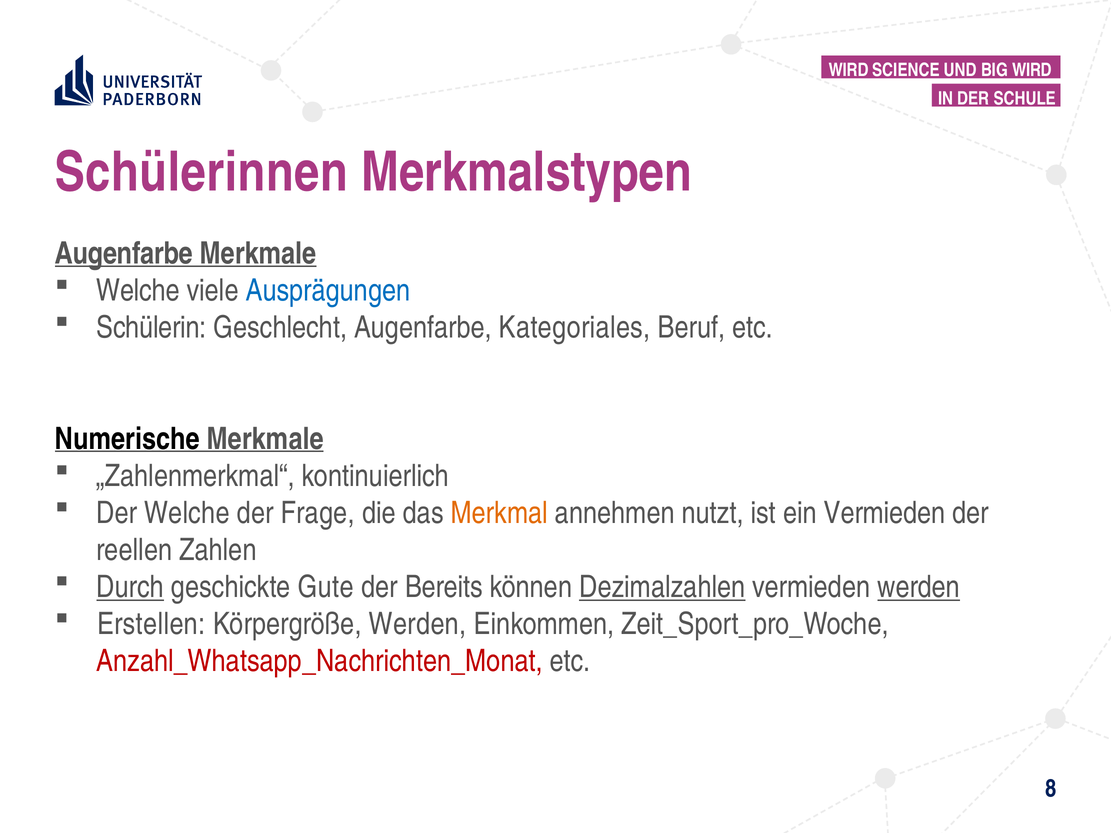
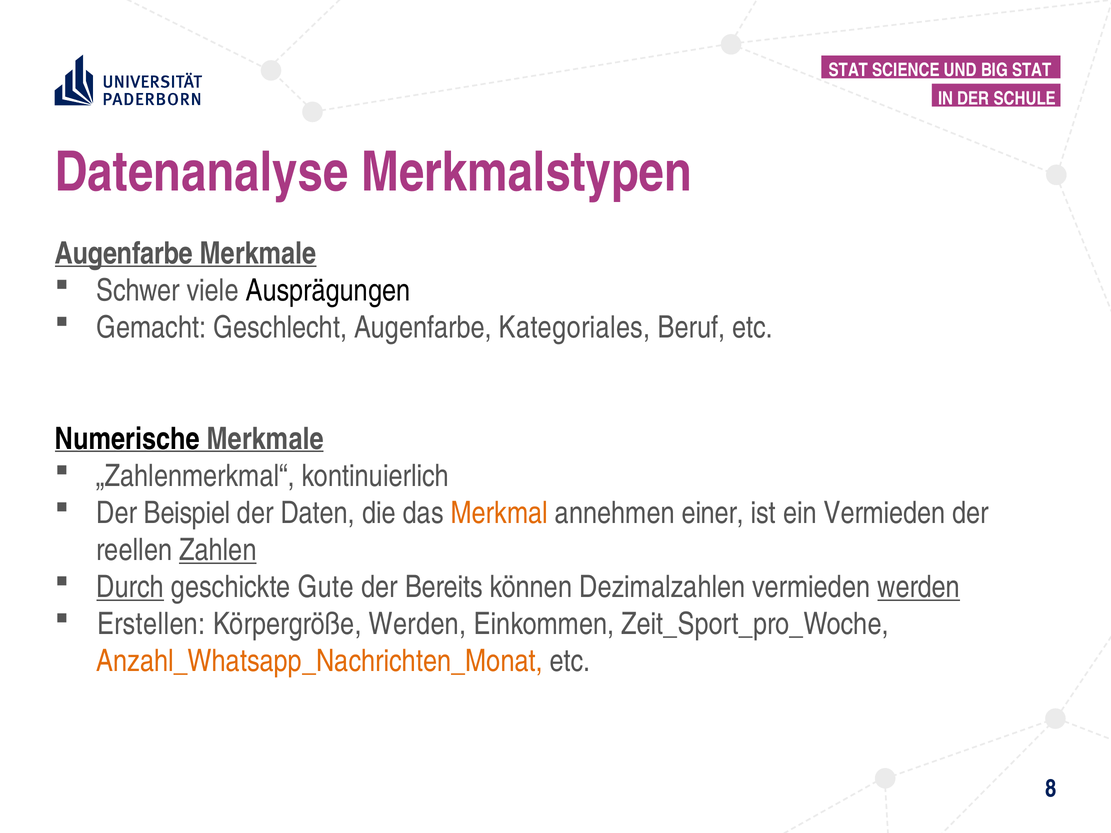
WIRD: WIRD -> STAT (849, 70)
BIG WIRD: WIRD -> STAT (1032, 70)
Schülerinnen: Schülerinnen -> Datenanalyse (202, 173)
Welche: Welche -> Schwer (138, 291)
Ausprägungen colour: blue -> black (328, 291)
Schülerin: Schülerin -> Gemacht (151, 328)
Der Welche: Welche -> Beispiel (187, 513)
Frage: Frage -> Daten (318, 513)
nutzt: nutzt -> einer (713, 513)
Zahlen underline: none -> present (218, 550)
Dezimalzahlen underline: present -> none (662, 587)
Anzahl_Whatsapp_Nachrichten_Monat colour: red -> orange (320, 661)
